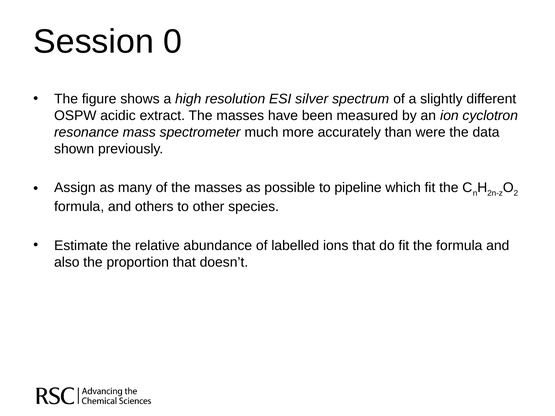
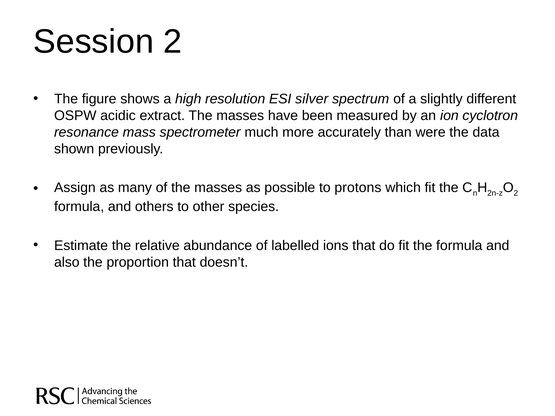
Session 0: 0 -> 2 (173, 42)
pipeline: pipeline -> protons (358, 188)
